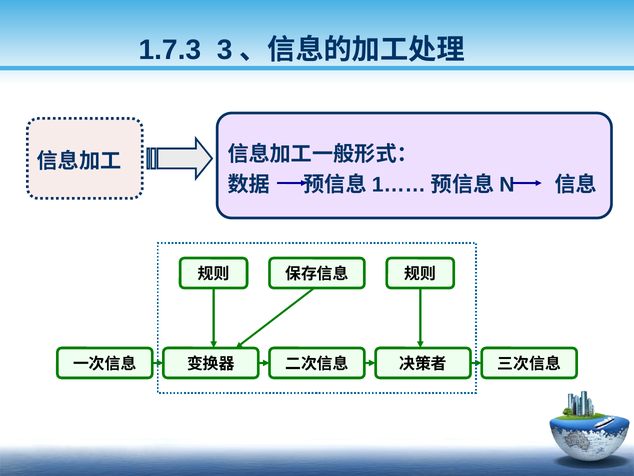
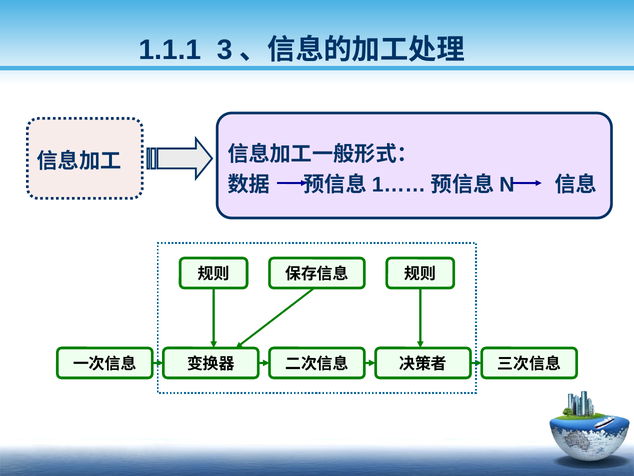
1.7.3: 1.7.3 -> 1.1.1 (170, 50)
